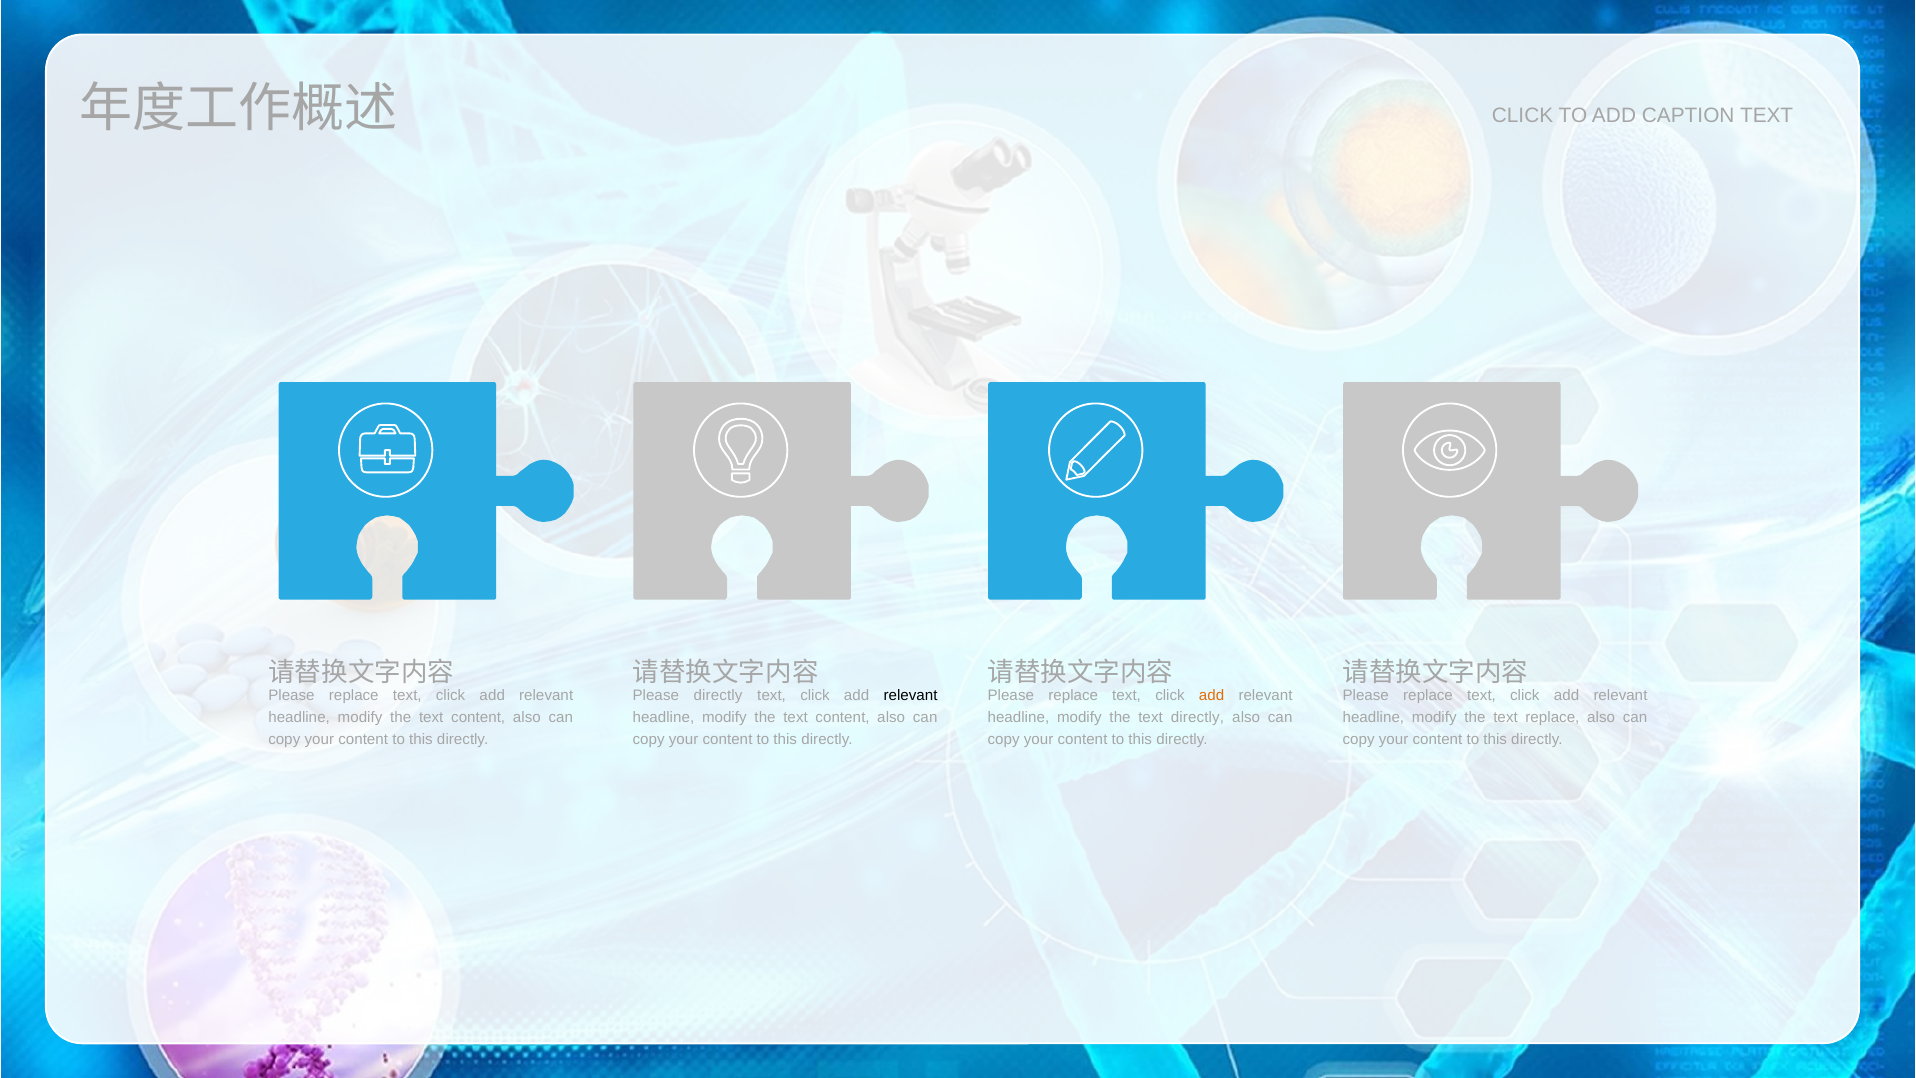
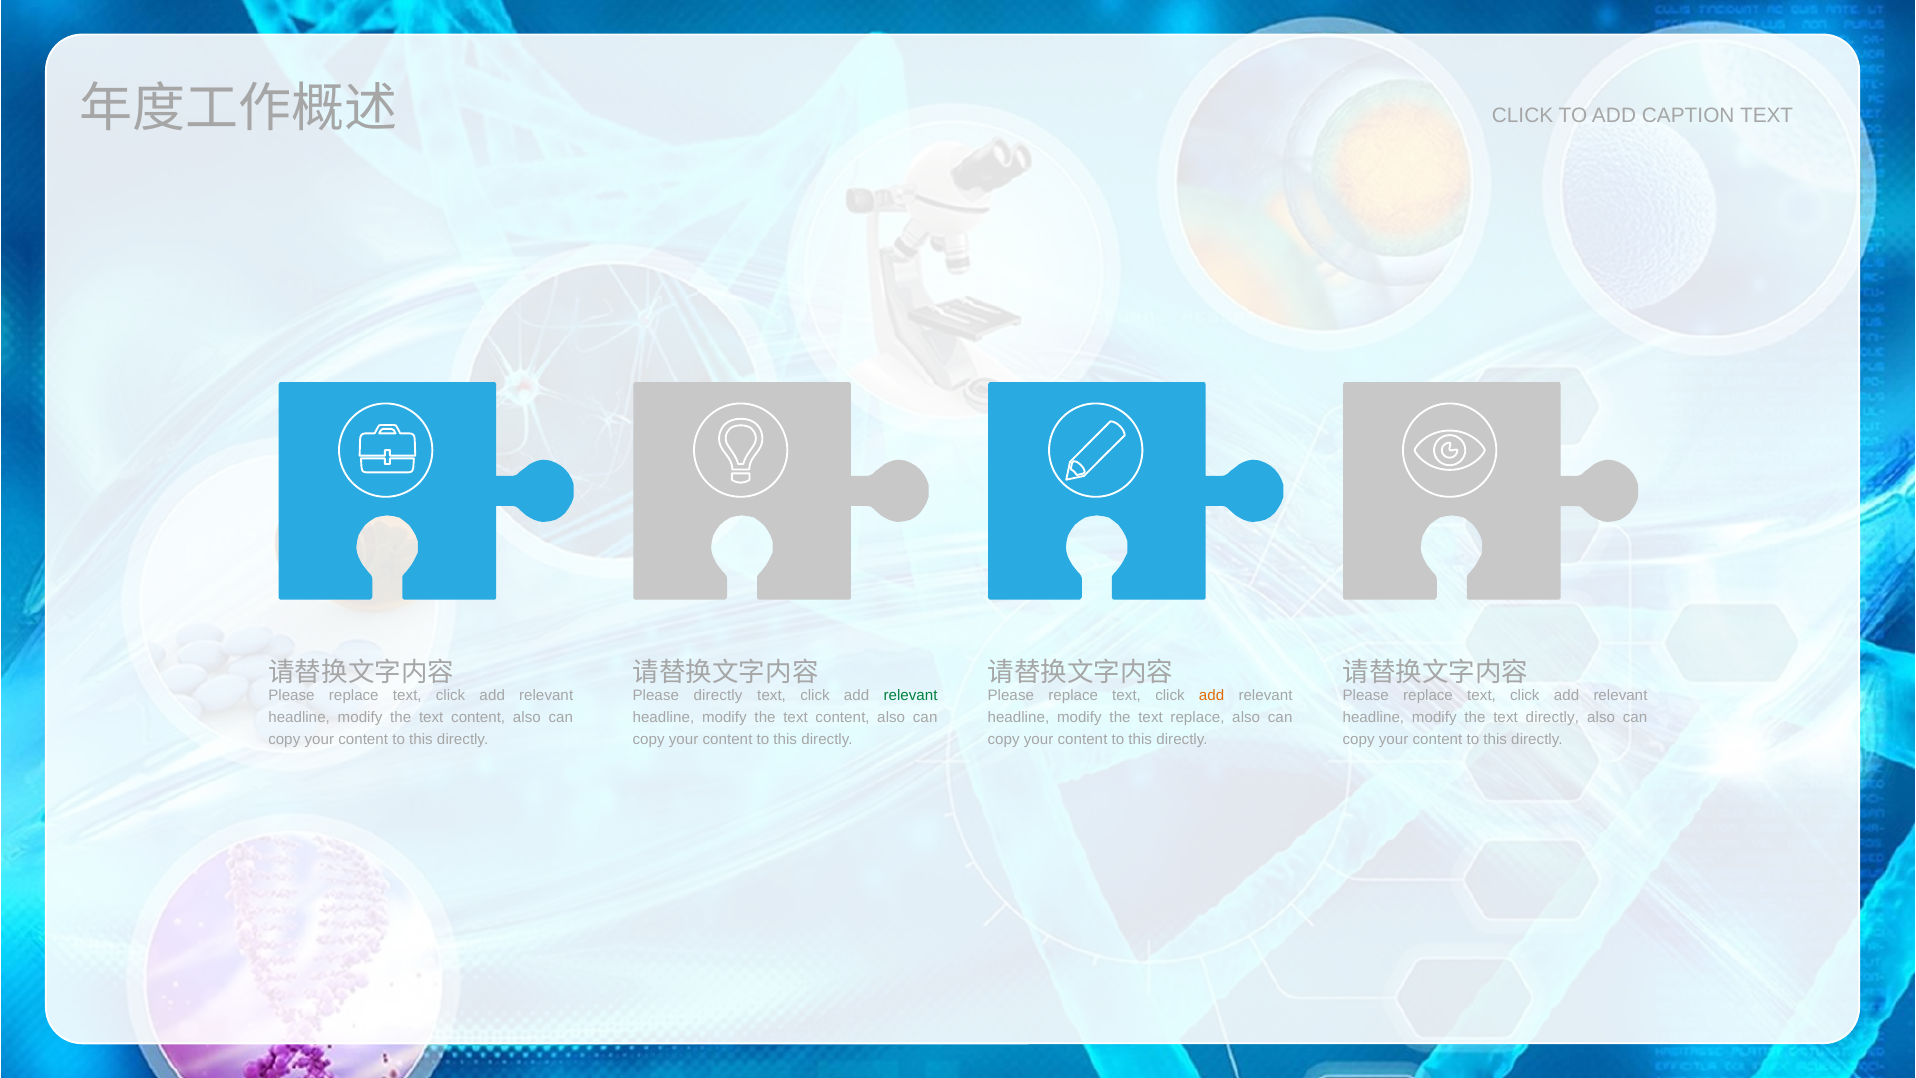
relevant colour: black -> green (911, 696)
text directly: directly -> replace (1197, 717)
text replace: replace -> directly (1552, 717)
